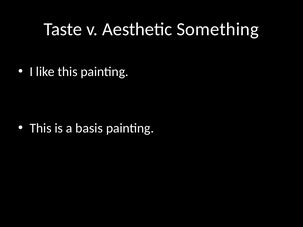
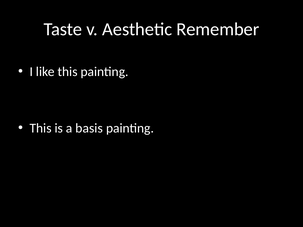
Something: Something -> Remember (218, 29)
